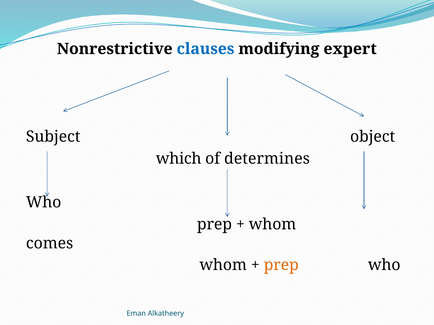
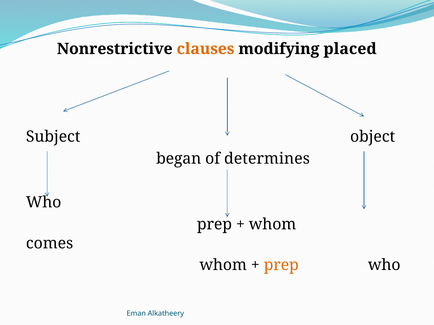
clauses colour: blue -> orange (205, 49)
expert: expert -> placed (350, 49)
which: which -> began (179, 159)
